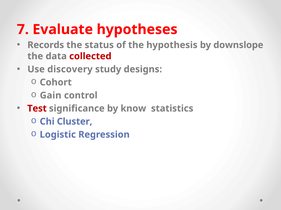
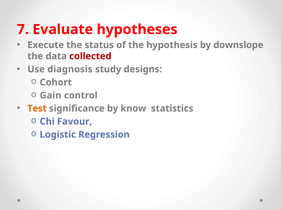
Records: Records -> Execute (46, 45)
discovery: discovery -> diagnosis (70, 69)
Test colour: red -> orange (37, 109)
Cluster: Cluster -> Favour (75, 122)
